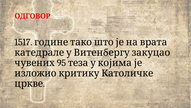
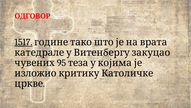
1517 underline: none -> present (24, 42)
